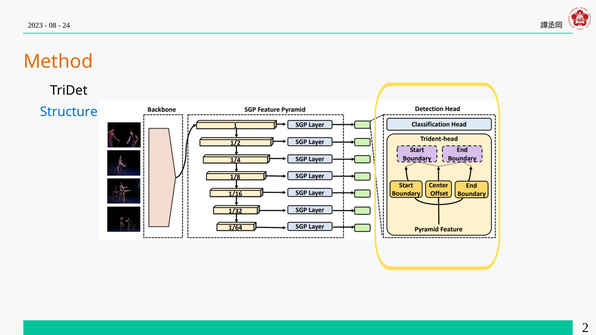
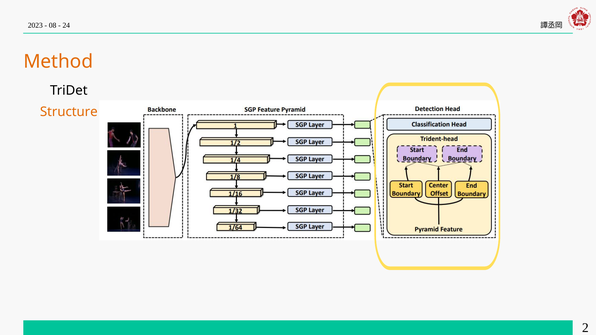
Structure colour: blue -> orange (69, 112)
